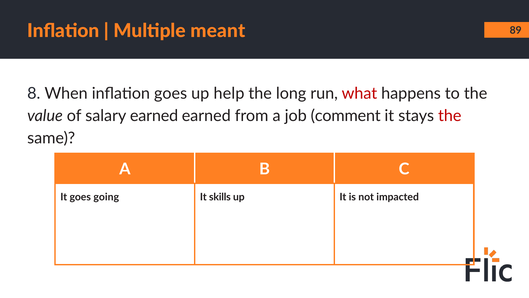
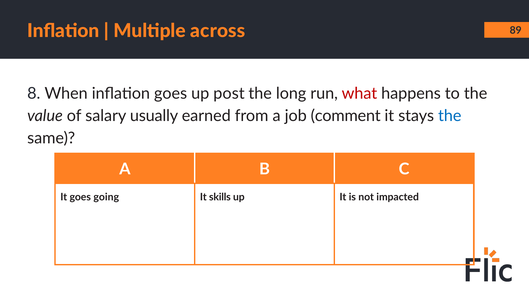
meant: meant -> across (218, 31)
help: help -> post (229, 93)
salary earned: earned -> usually (154, 116)
the colour: red -> blue (450, 116)
